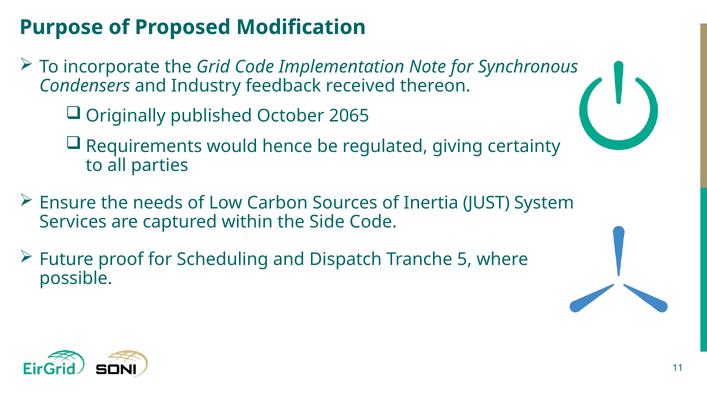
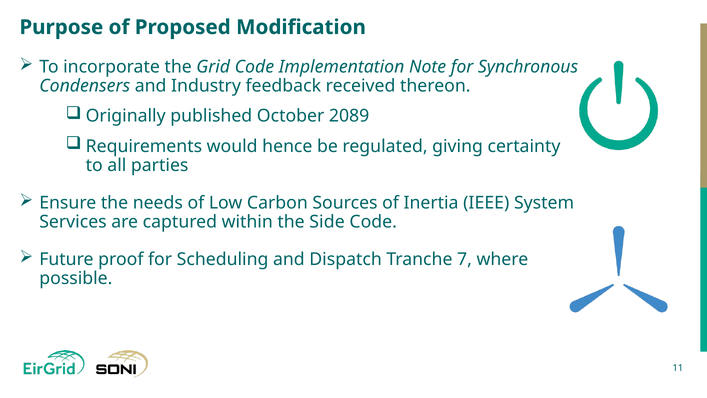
2065: 2065 -> 2089 (349, 116)
JUST: JUST -> IEEE (486, 203)
5: 5 -> 7 (465, 259)
